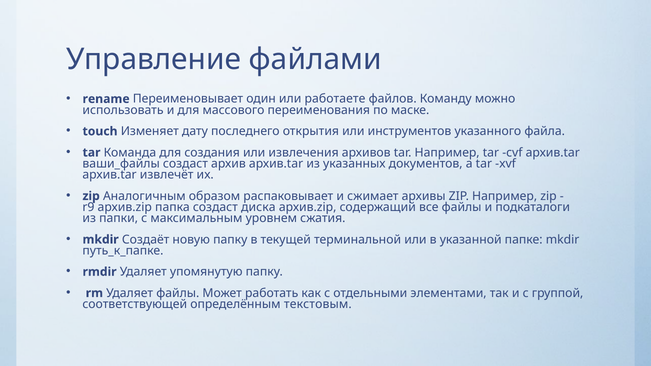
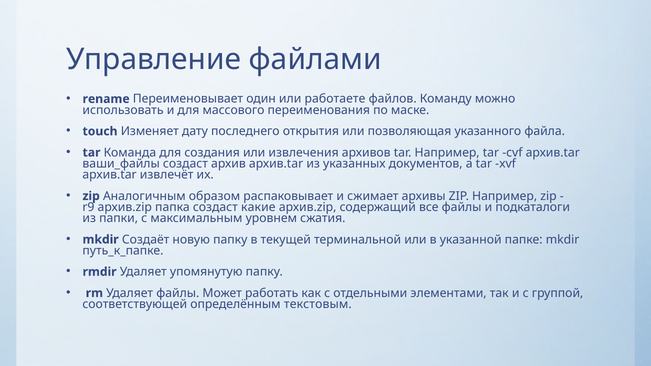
инструментов: инструментов -> позволяющая (410, 131)
диска: диска -> какие (258, 207)
